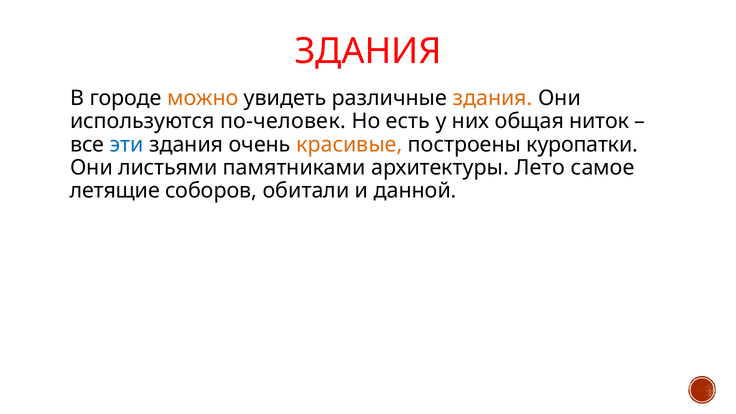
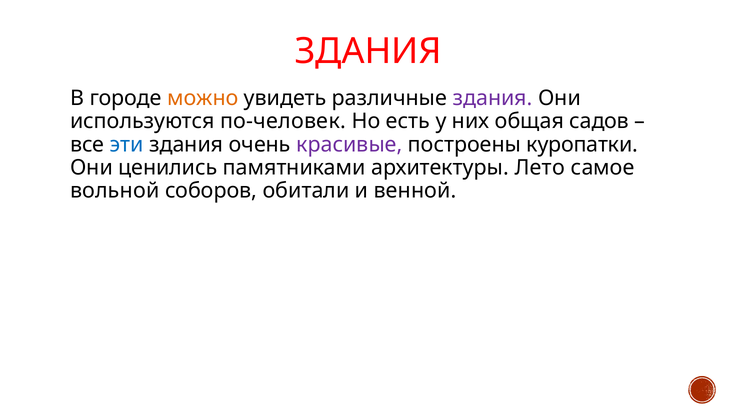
здания colour: orange -> purple (493, 98)
ниток: ниток -> садов (599, 121)
красивые colour: orange -> purple (349, 145)
листьями: листьями -> ценились (168, 168)
летящие: летящие -> вольной (115, 191)
данной: данной -> венной (415, 191)
